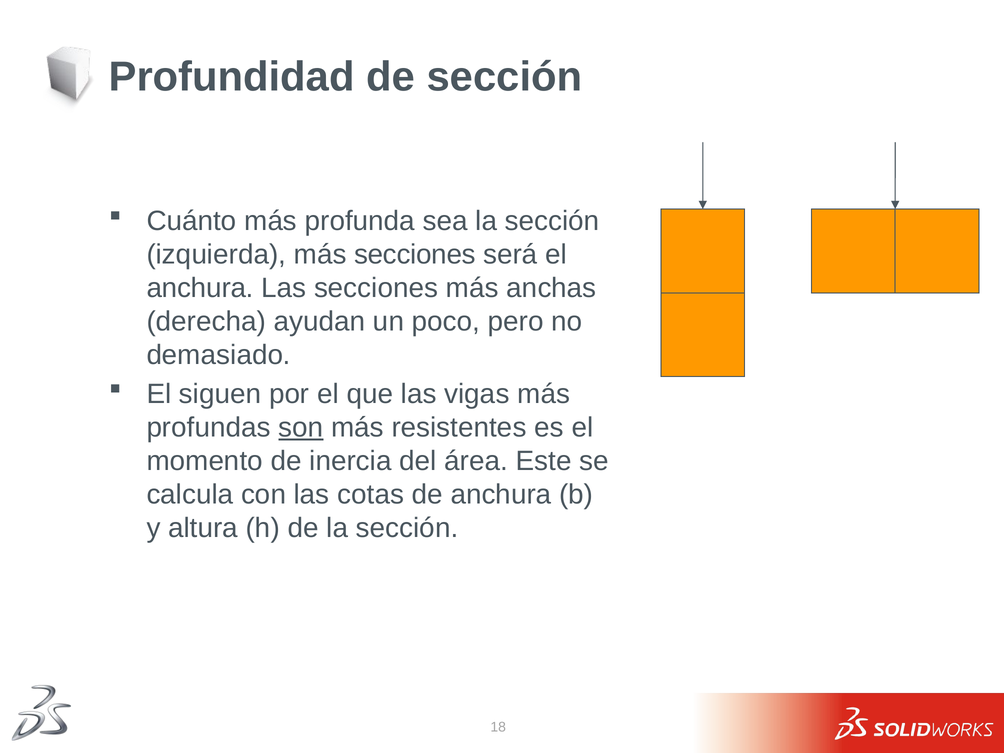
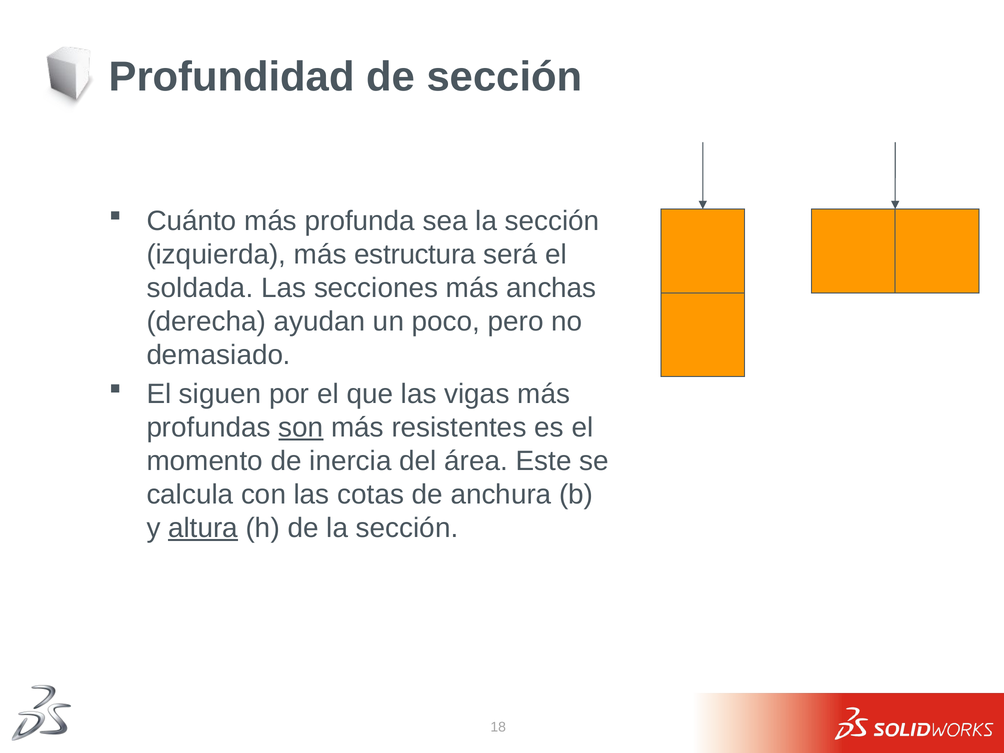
más secciones: secciones -> estructura (415, 255)
anchura: anchura -> soldada (200, 288)
altura underline: none -> present (203, 528)
